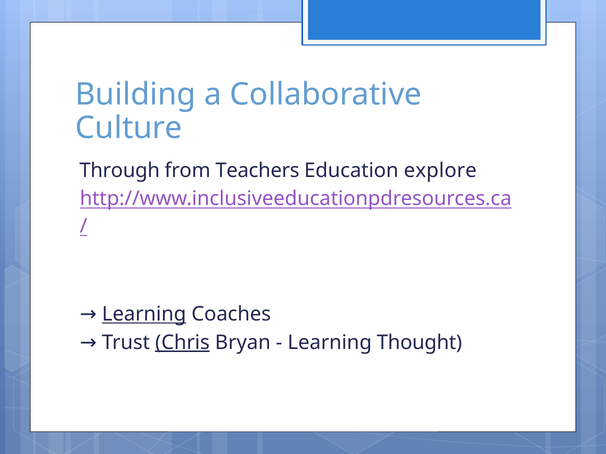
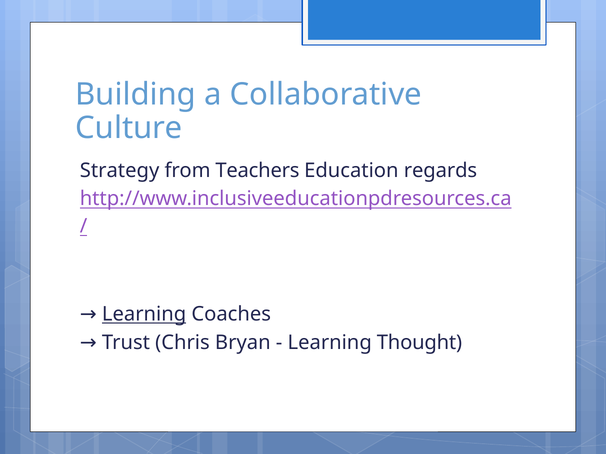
Through: Through -> Strategy (120, 171)
explore: explore -> regards (440, 171)
Chris underline: present -> none (182, 343)
